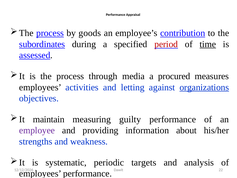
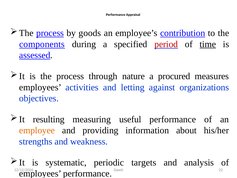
subordinates: subordinates -> components (42, 44)
media: media -> nature (133, 76)
organizations underline: present -> none (204, 87)
maintain: maintain -> resulting (49, 119)
guilty: guilty -> useful (130, 119)
employee colour: purple -> orange (37, 130)
